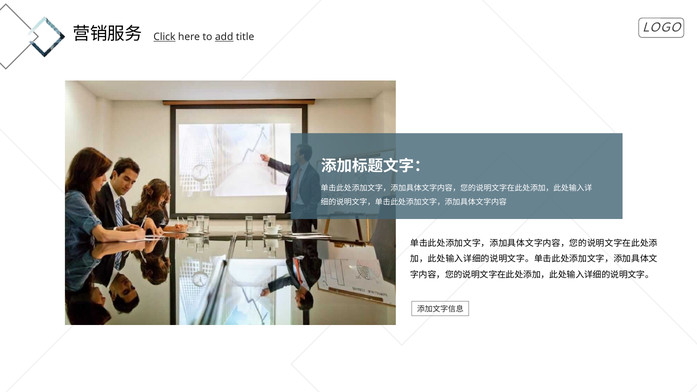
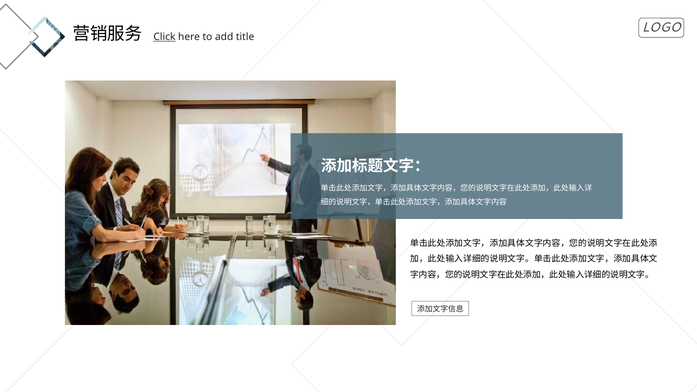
add underline: present -> none (224, 37)
